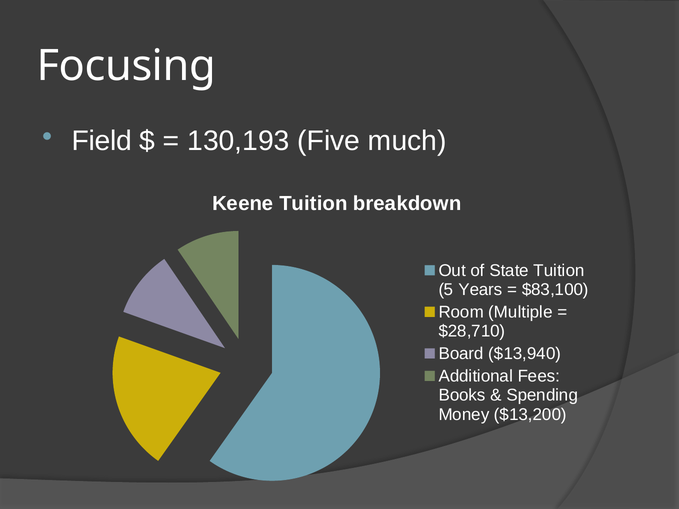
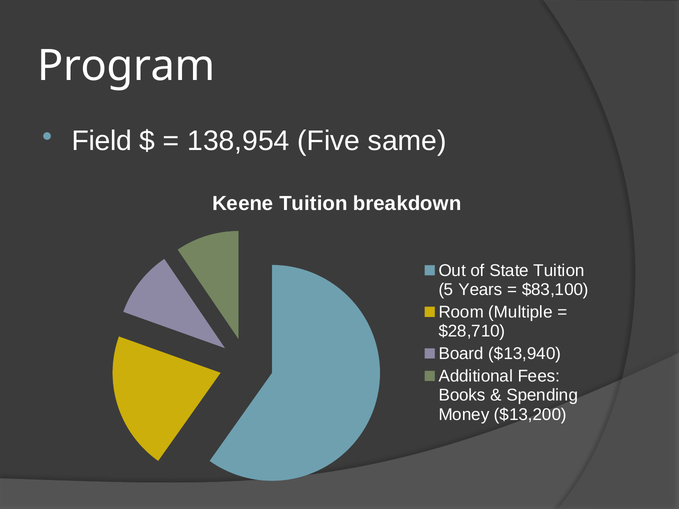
Focusing: Focusing -> Program (126, 66)
130,193: 130,193 -> 138,954 (238, 141)
much: much -> same (407, 141)
